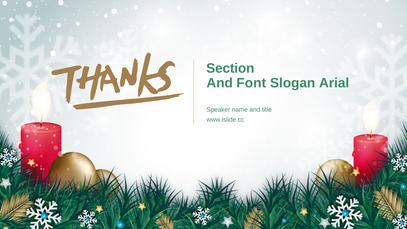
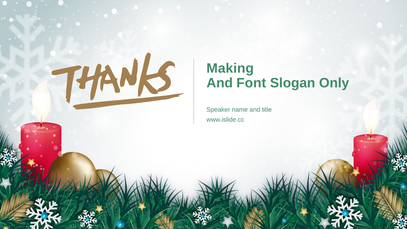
Section: Section -> Making (230, 68)
Arial: Arial -> Only (334, 83)
